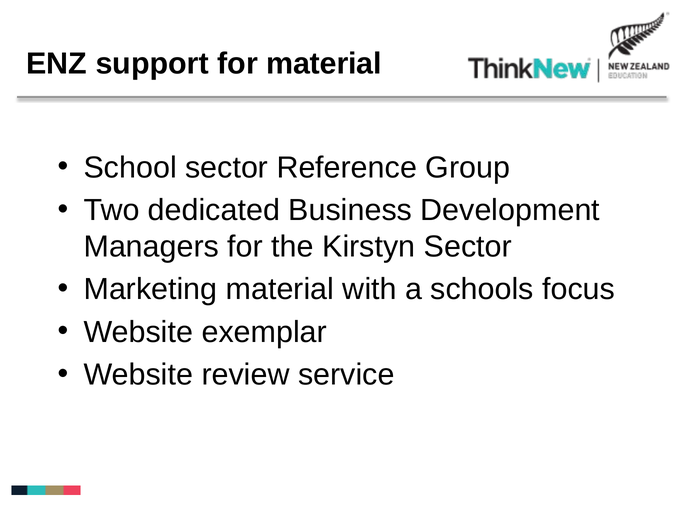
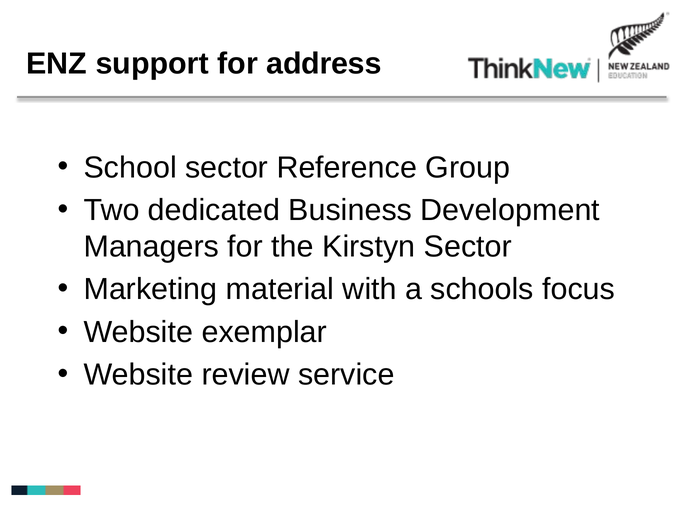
for material: material -> address (324, 64)
